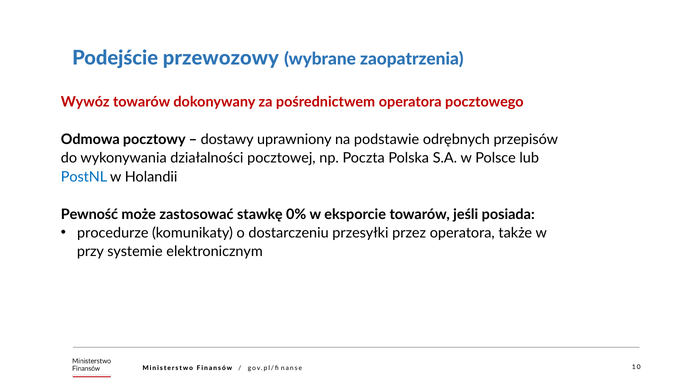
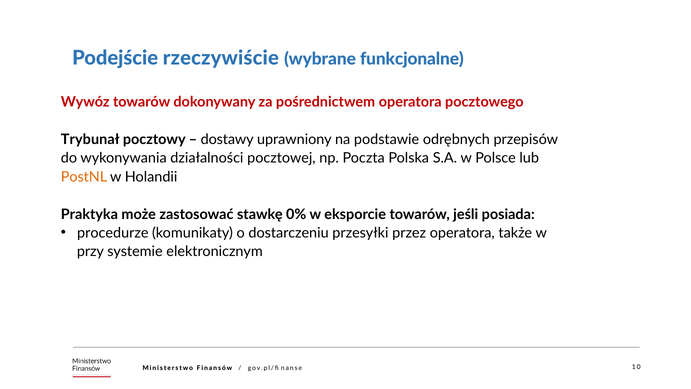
przewozowy: przewozowy -> rzeczywiście (221, 58)
zaopatrzenia: zaopatrzenia -> funkcjonalne (412, 59)
Odmowa: Odmowa -> Trybunał (90, 139)
PostNL colour: blue -> orange (84, 177)
Pewność: Pewność -> Praktyka (89, 214)
